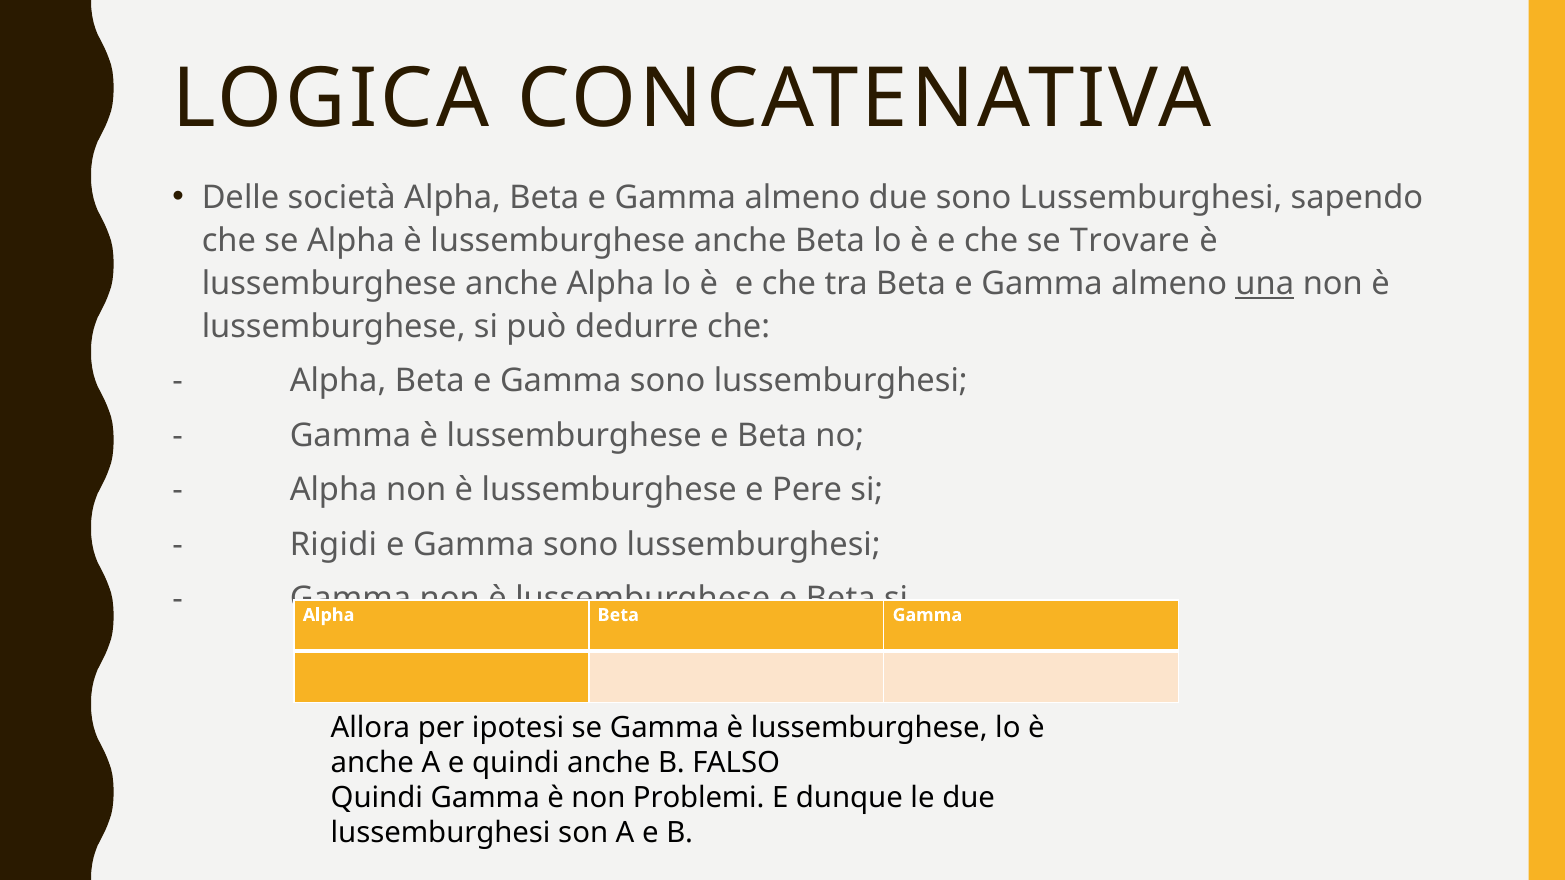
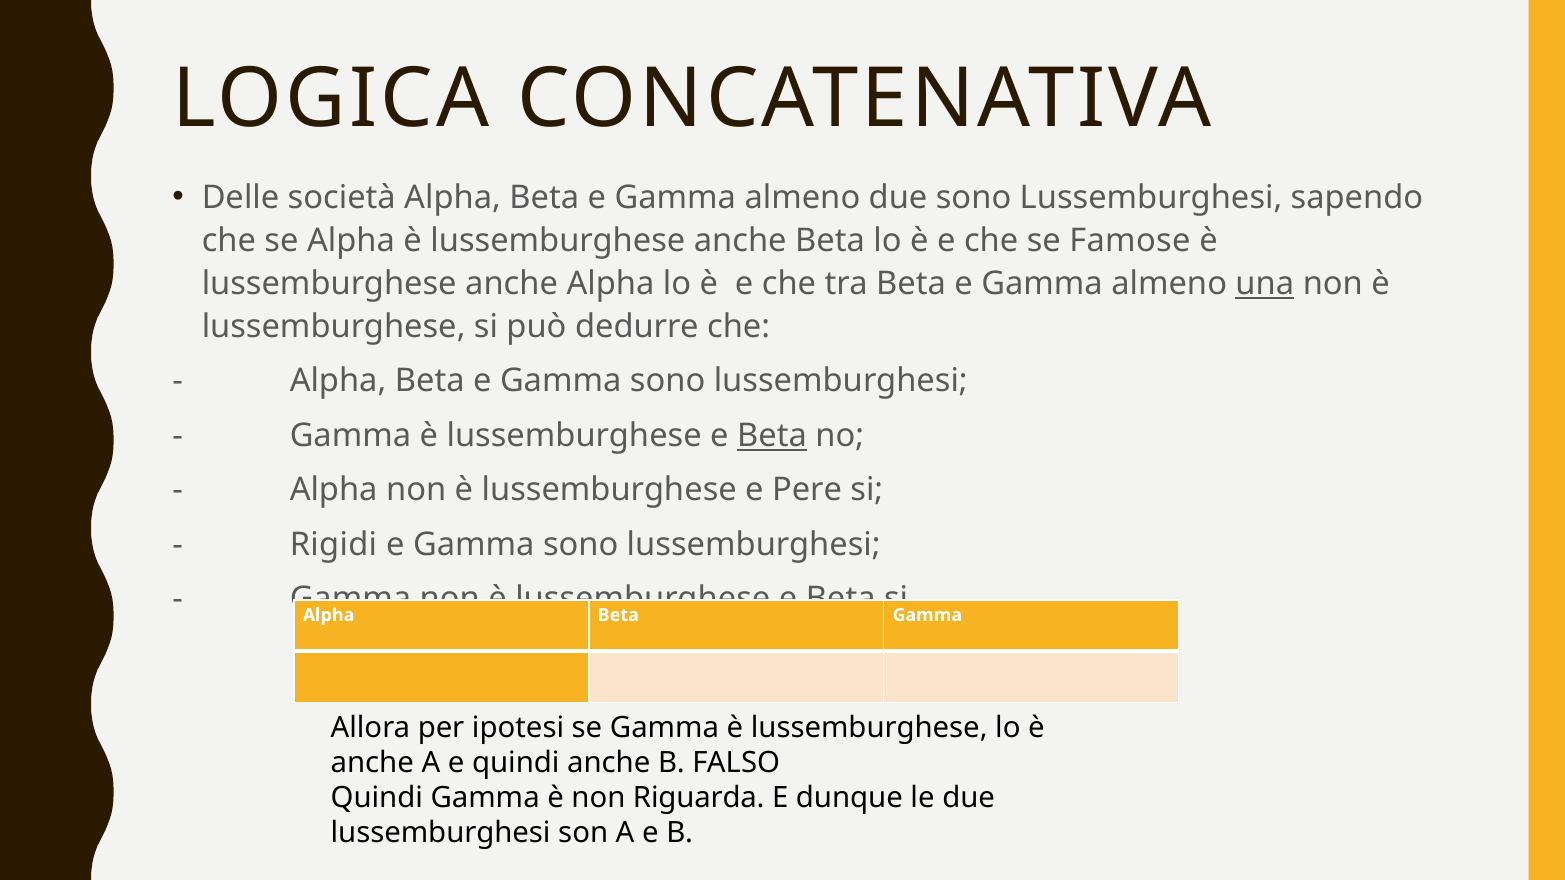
Trovare: Trovare -> Famose (1130, 241)
Beta underline: none -> present (772, 436)
Problemi: Problemi -> Riguarda (699, 798)
